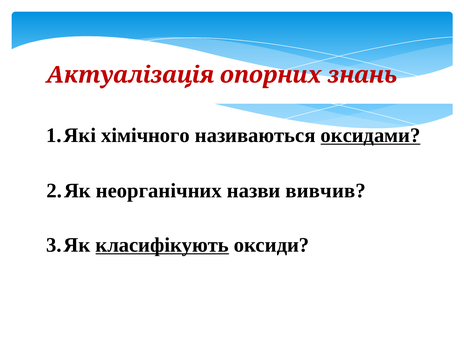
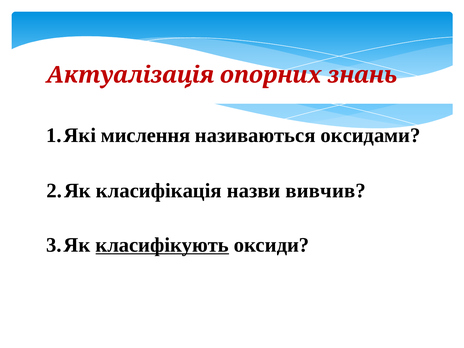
хімічного: хімічного -> мислення (146, 135)
оксидами underline: present -> none (371, 135)
неорганічних: неорганічних -> класифікація (159, 191)
